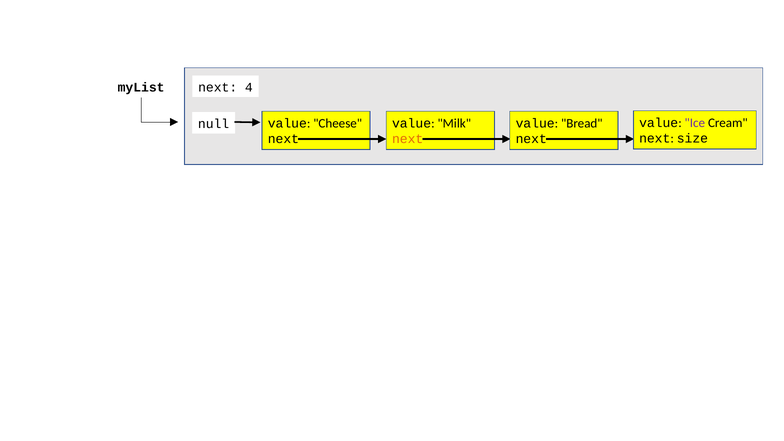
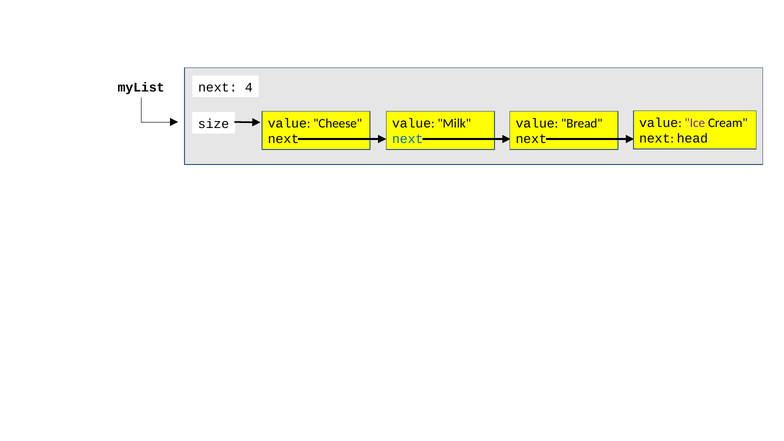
null: null -> size (214, 124)
size: size -> head (692, 139)
next colour: orange -> blue (408, 139)
